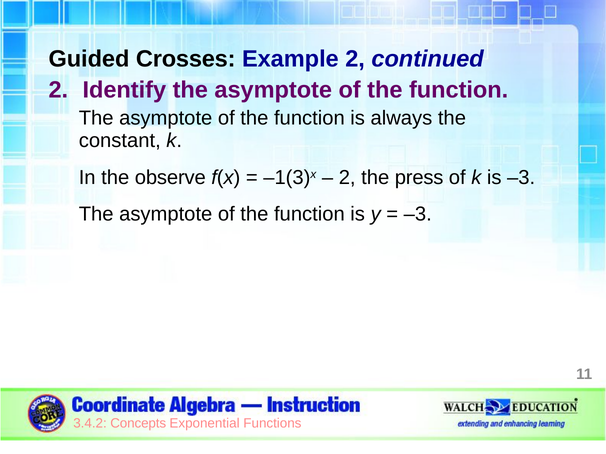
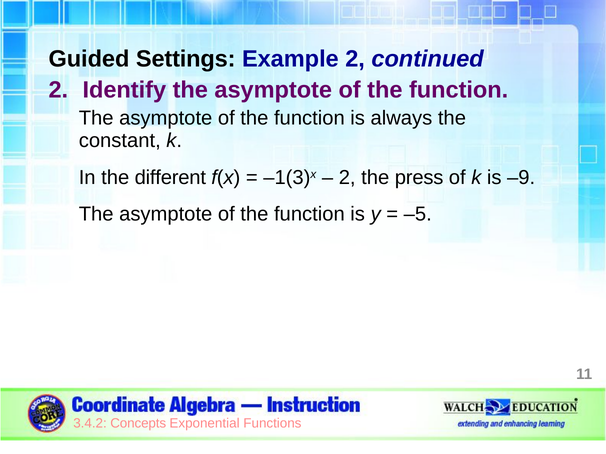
Crosses: Crosses -> Settings (186, 59)
observe: observe -> different (170, 178)
is –3: –3 -> –9 (521, 178)
–3: –3 -> –5 (418, 214)
